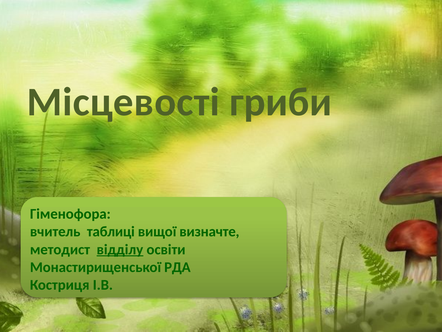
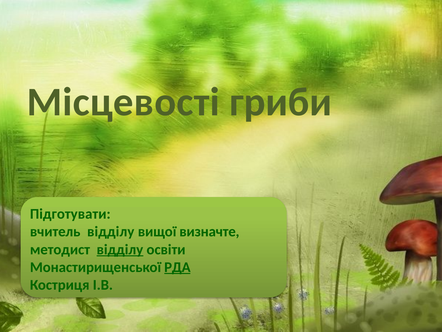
Гіменофора: Гіменофора -> Підготувати (70, 214)
вчитель таблиці: таблиці -> відділу (111, 231)
РДА underline: none -> present (177, 267)
